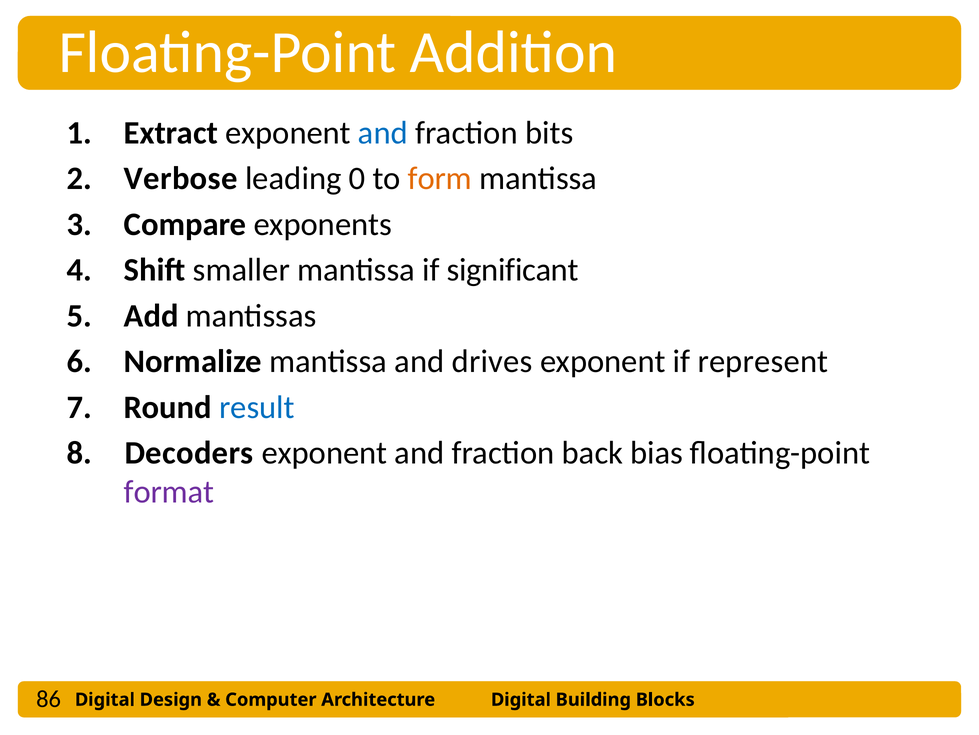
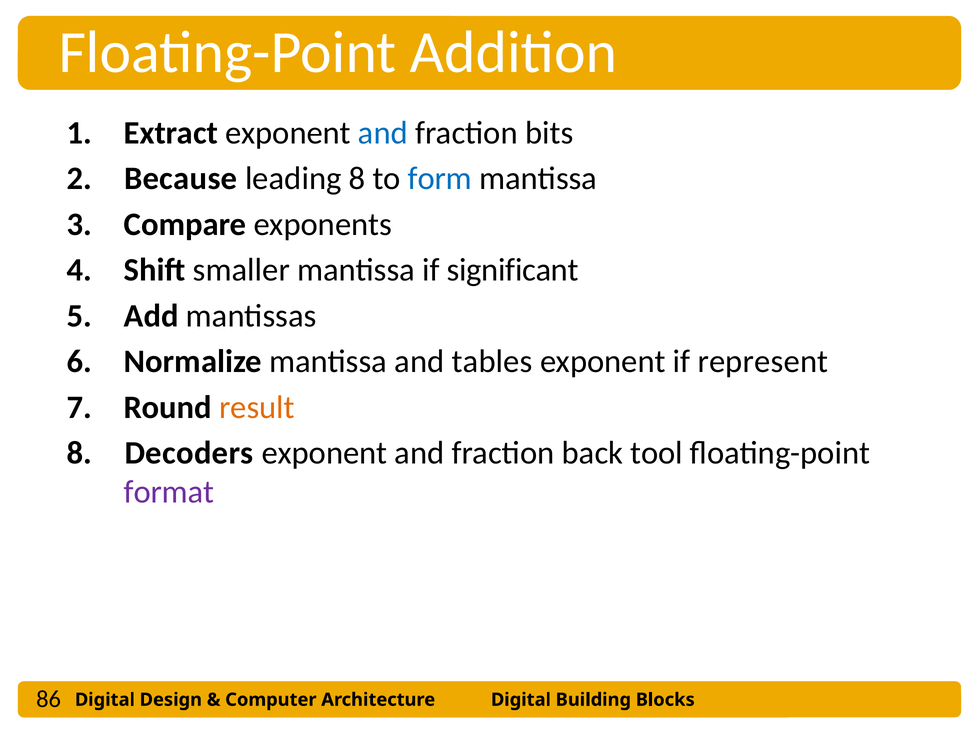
Verbose: Verbose -> Because (181, 178)
leading 0: 0 -> 8 (357, 178)
form colour: orange -> blue (440, 178)
drives: drives -> tables (492, 361)
result colour: blue -> orange (257, 407)
bias: bias -> tool (657, 452)
